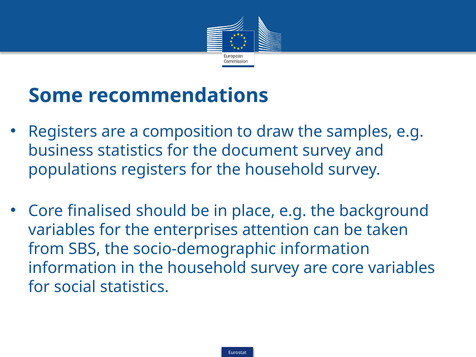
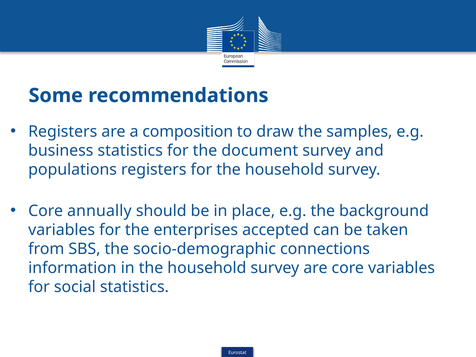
finalised: finalised -> annually (99, 211)
attention: attention -> accepted (276, 230)
socio-demographic information: information -> connections (325, 249)
